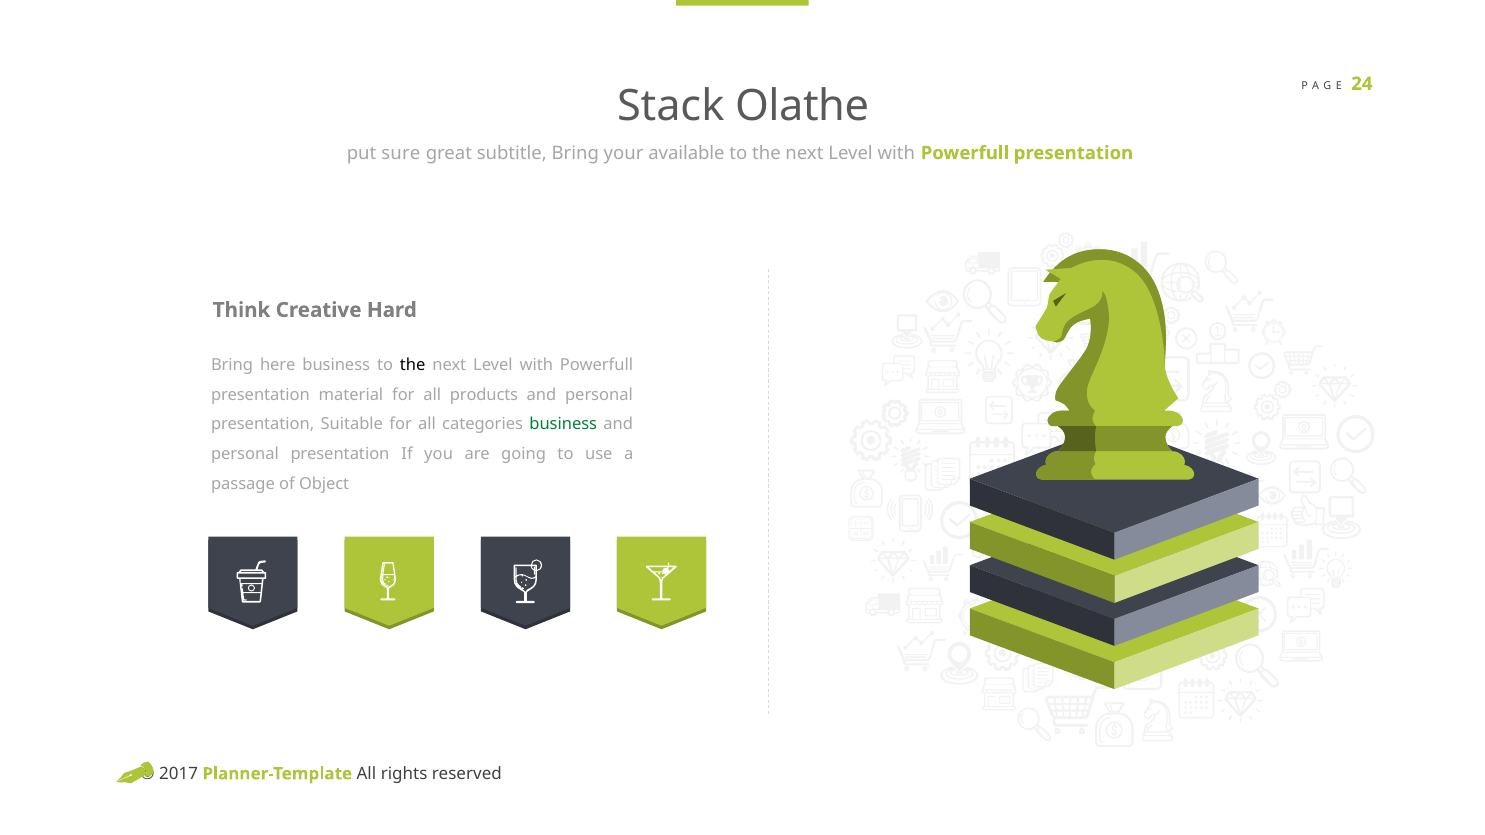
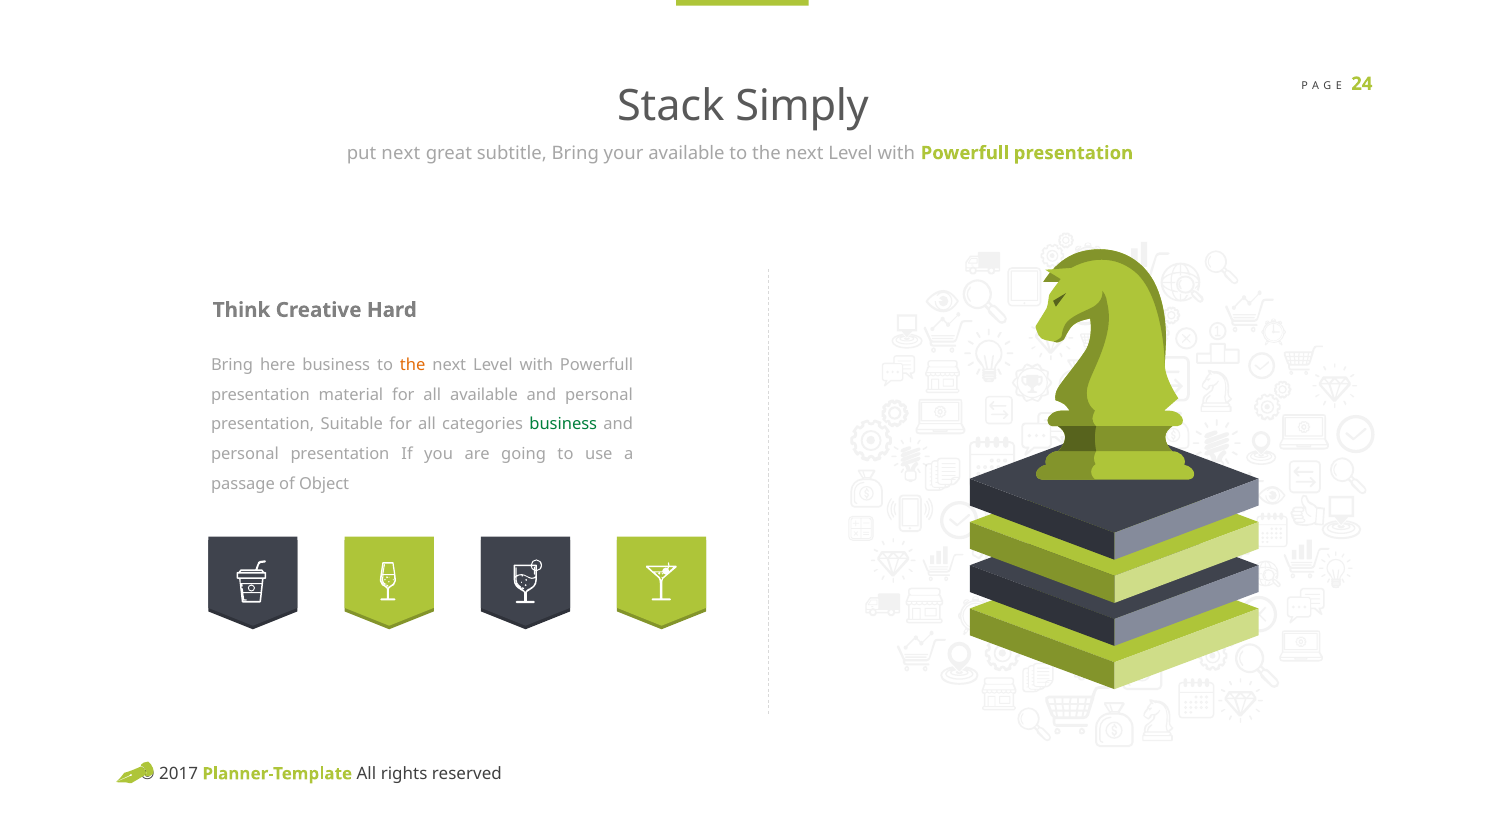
Olathe: Olathe -> Simply (802, 106)
put sure: sure -> next (401, 153)
the colour: black -> orange (413, 365)
all products: products -> available (484, 395)
